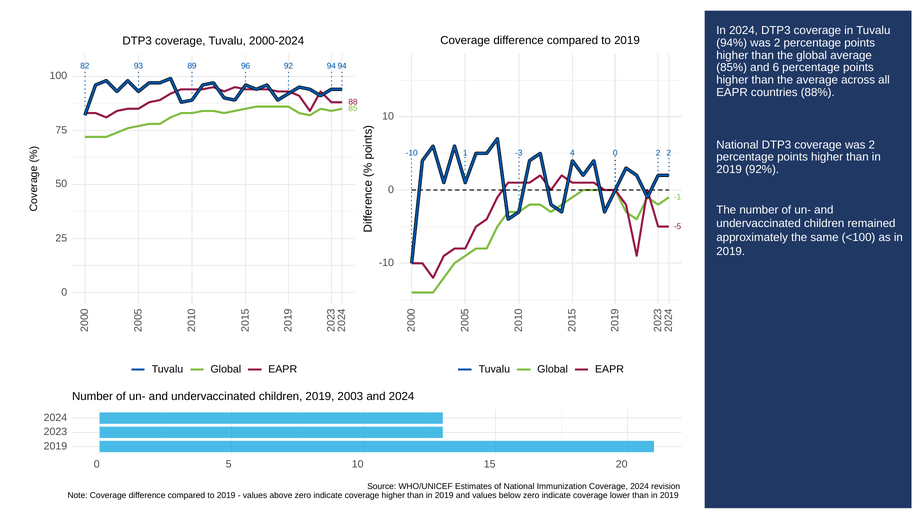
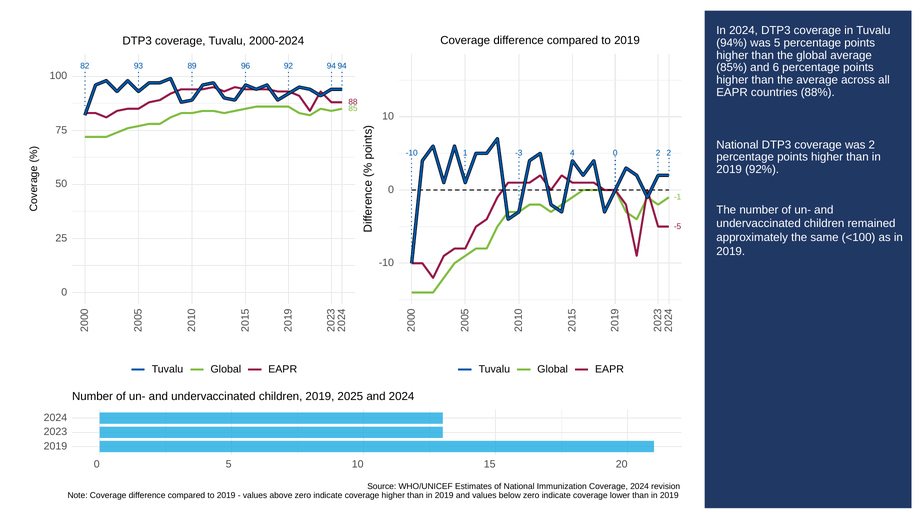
94% was 2: 2 -> 5 (777, 43)
2003: 2003 -> 2025 (350, 397)
